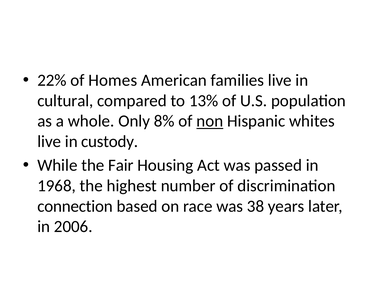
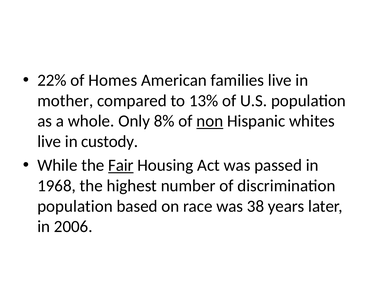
cultural: cultural -> mother (65, 101)
Fair underline: none -> present (121, 165)
connection: connection -> population (75, 206)
